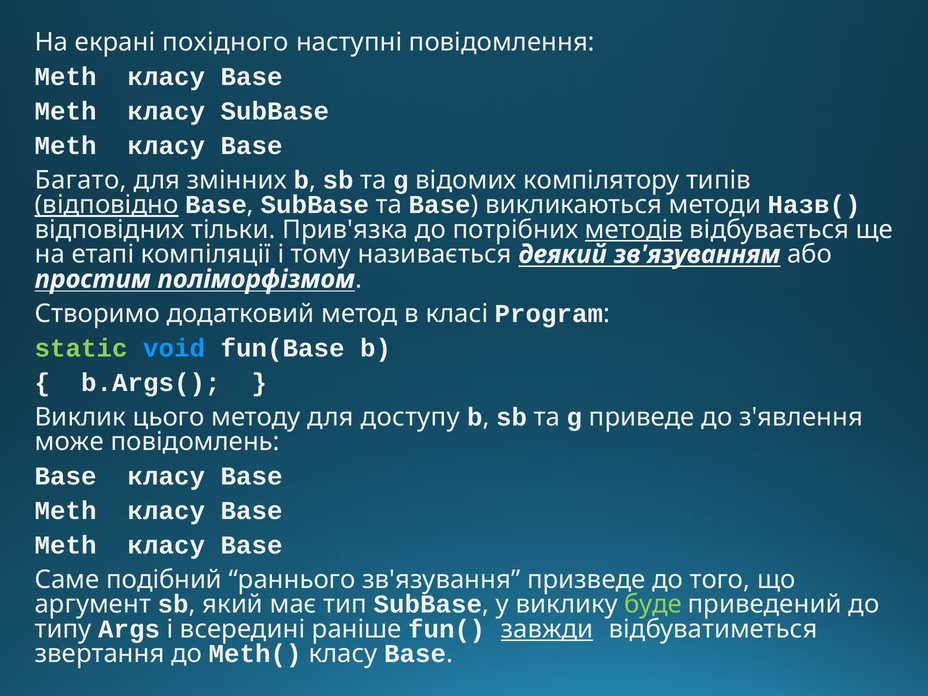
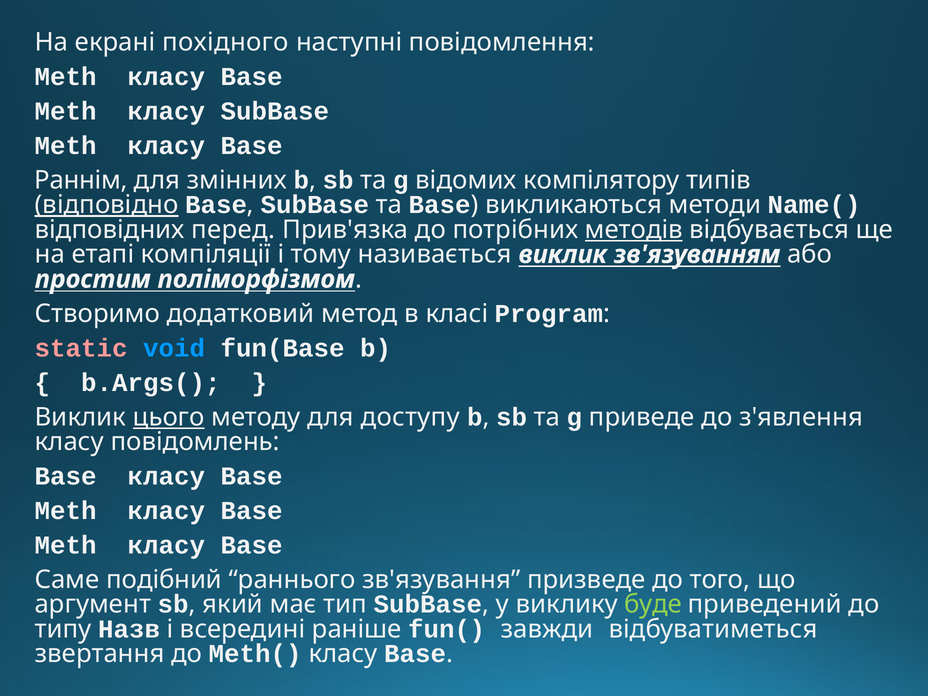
Багато: Багато -> Раннім (81, 180)
Назв(: Назв( -> Name( (814, 205)
тільки: тільки -> перед (233, 230)
називається деякий: деякий -> виклик (563, 254)
static colour: light green -> pink (81, 348)
цього underline: none -> present (169, 417)
може: може -> класу (69, 442)
Args: Args -> Назв (129, 629)
завжди underline: present -> none (547, 629)
